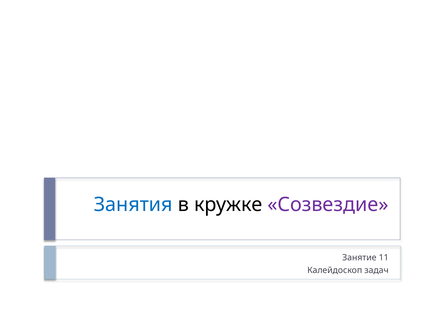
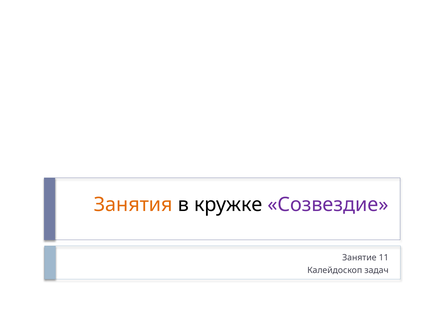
Занятия colour: blue -> orange (133, 205)
